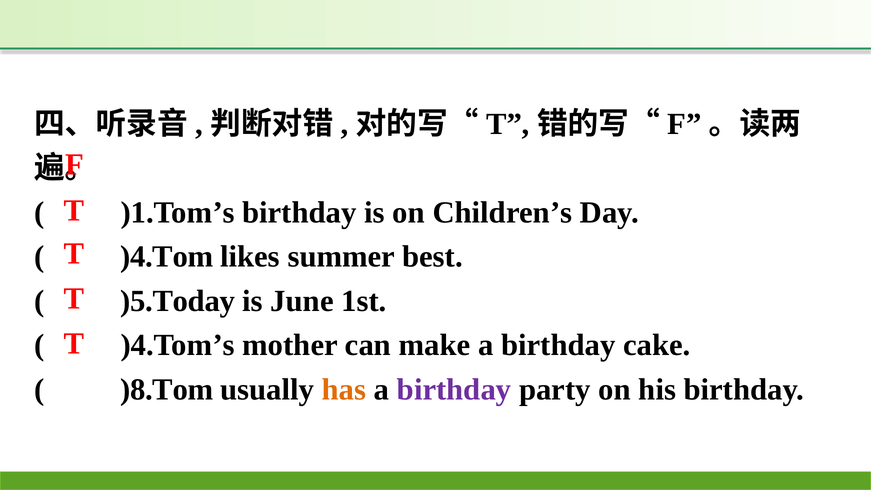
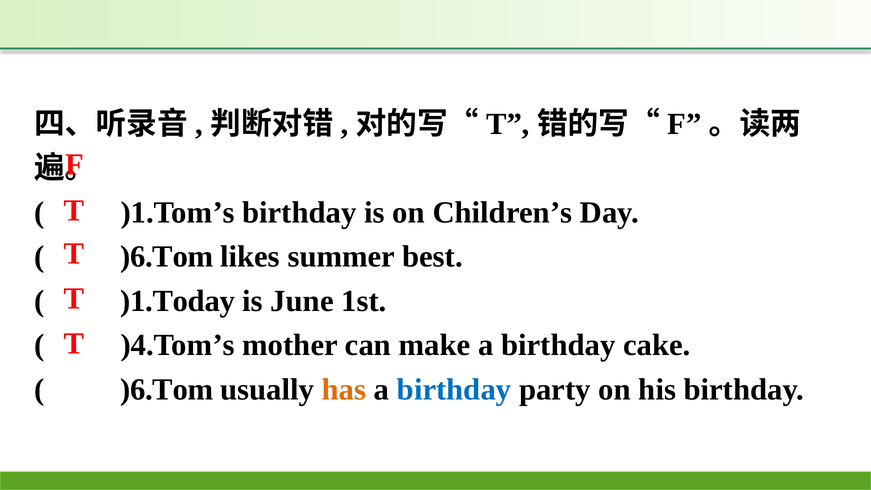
)4.Tom: )4.Tom -> )6.Tom (167, 257)
)5.Today: )5.Today -> )1.Today (178, 301)
)8.Tom: )8.Tom -> )6.Tom (167, 389)
birthday colour: purple -> blue (454, 389)
